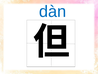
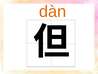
dàn colour: blue -> orange (53, 11)
